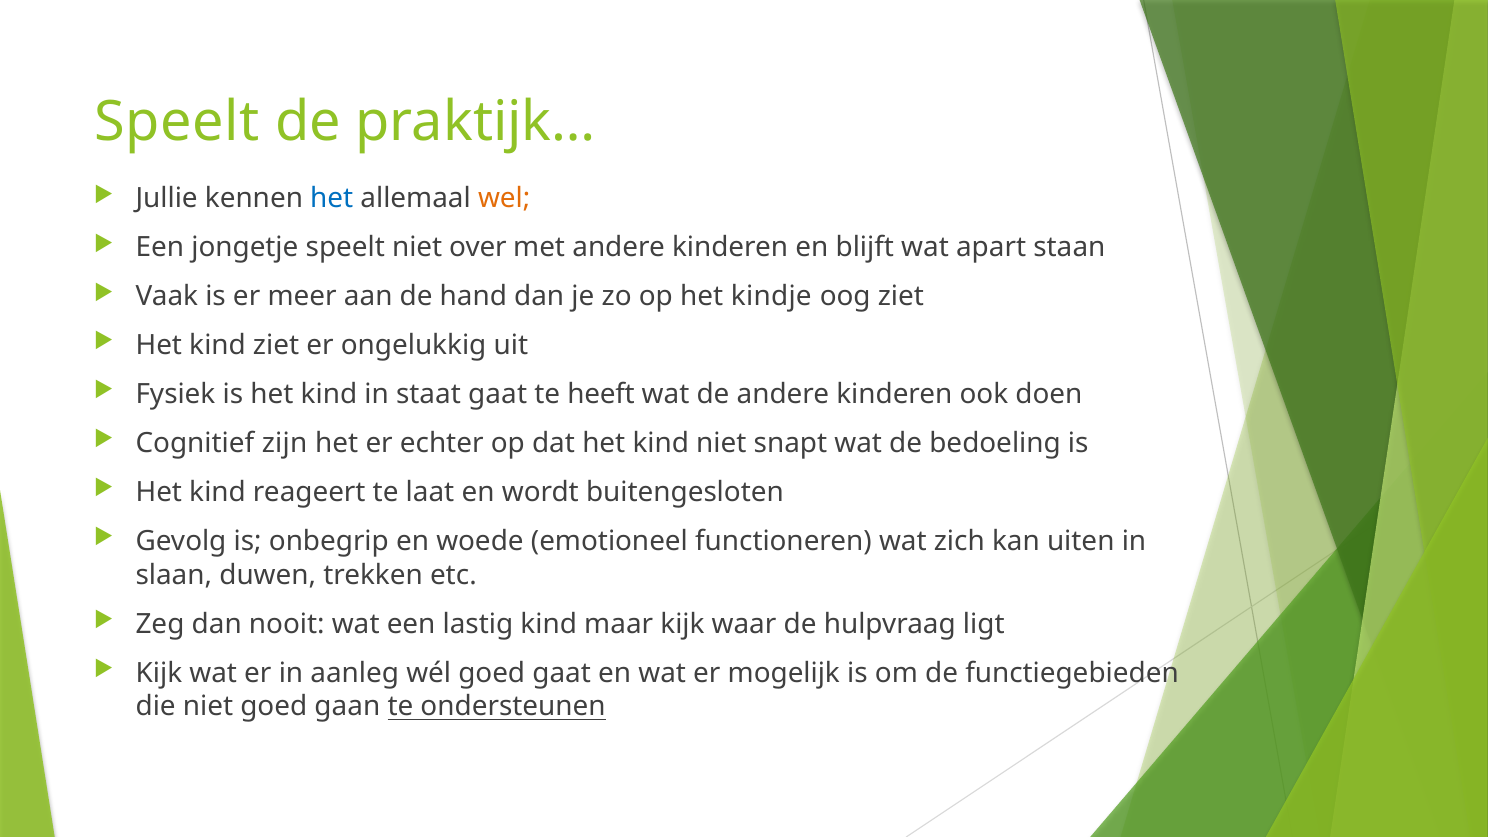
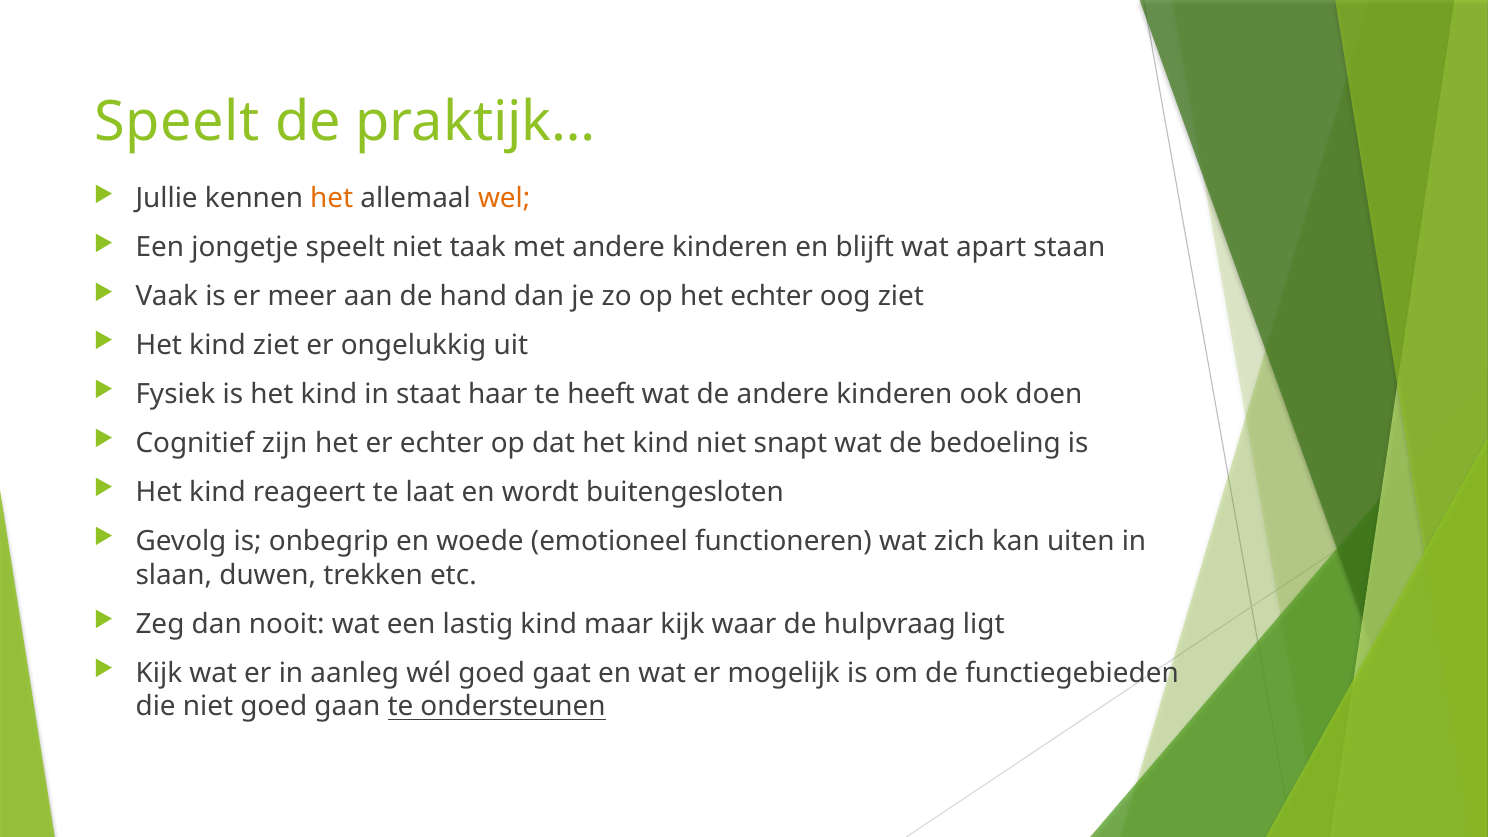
het colour: blue -> orange (332, 199)
over: over -> taak (478, 248)
het kindje: kindje -> echter (772, 297)
staat gaat: gaat -> haar (498, 395)
